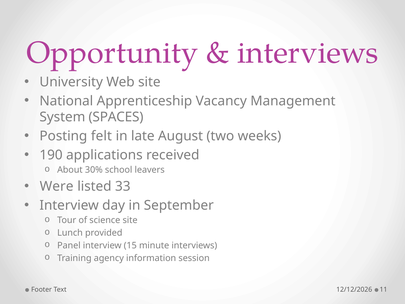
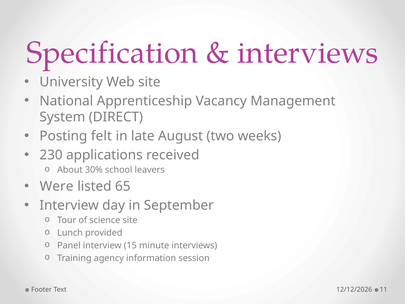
Opportunity: Opportunity -> Specification (112, 53)
SPACES: SPACES -> DIRECT (116, 117)
190: 190 -> 230 (51, 155)
33: 33 -> 65 (123, 186)
